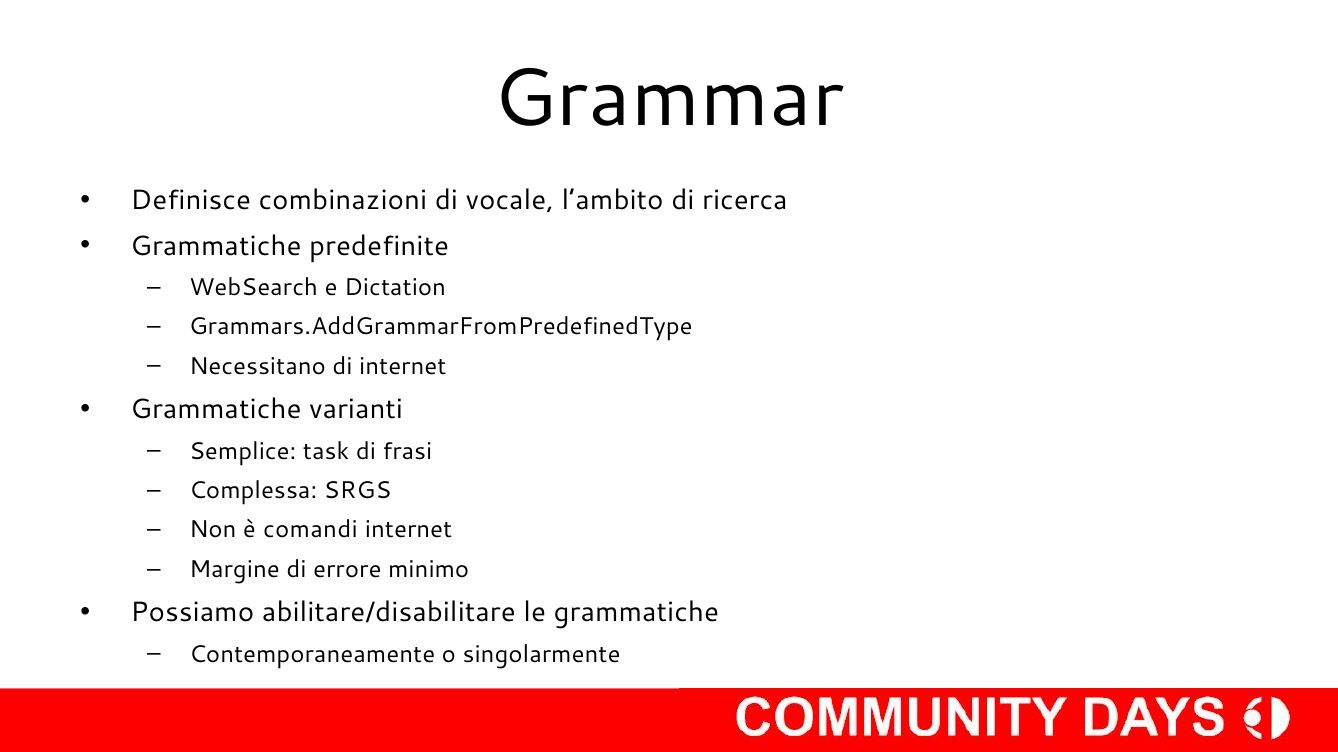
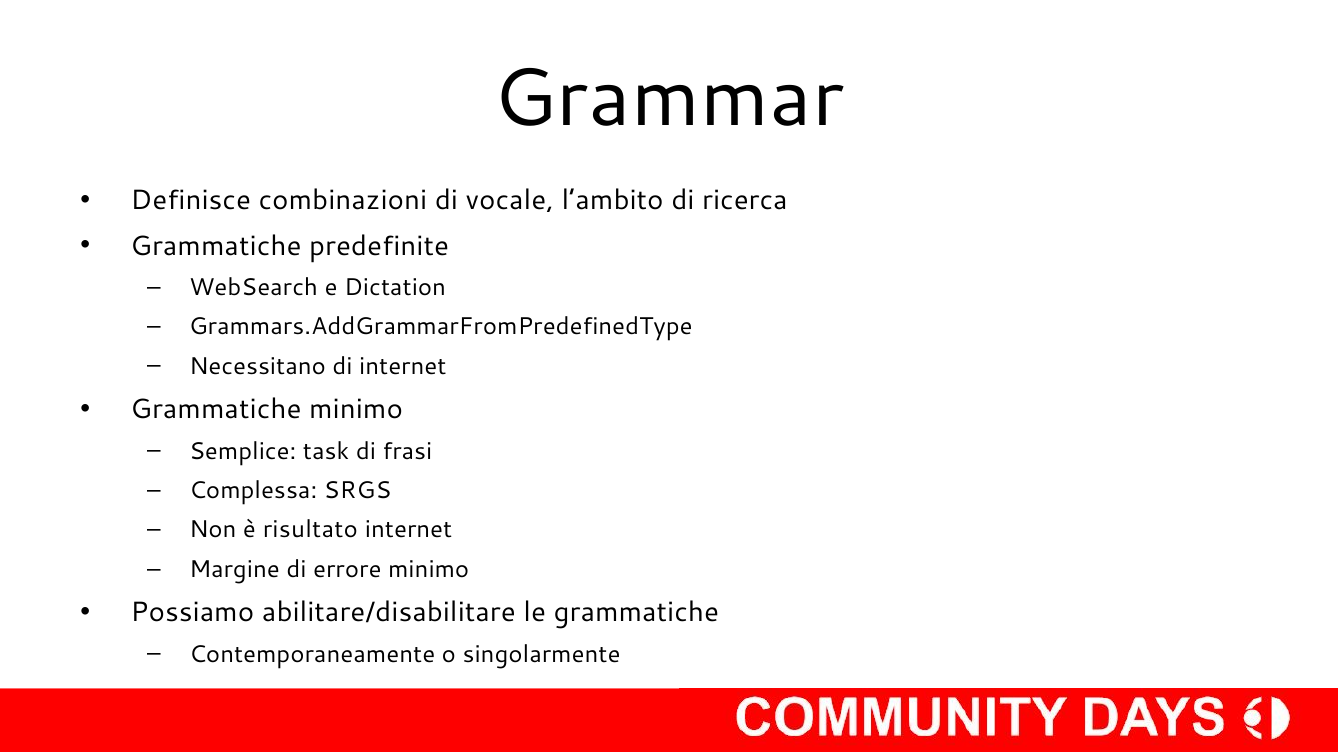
Grammatiche varianti: varianti -> minimo (356, 410)
comandi: comandi -> risultato (310, 530)
